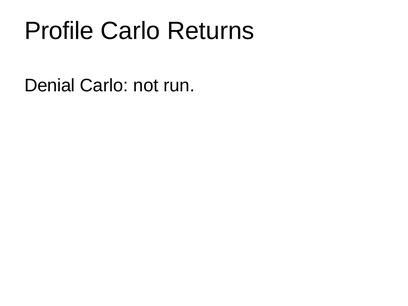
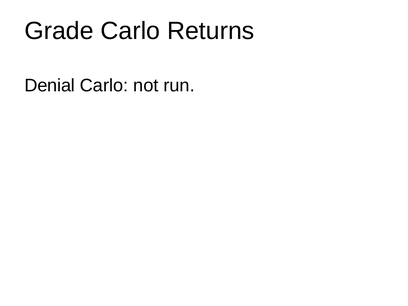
Profile: Profile -> Grade (59, 31)
